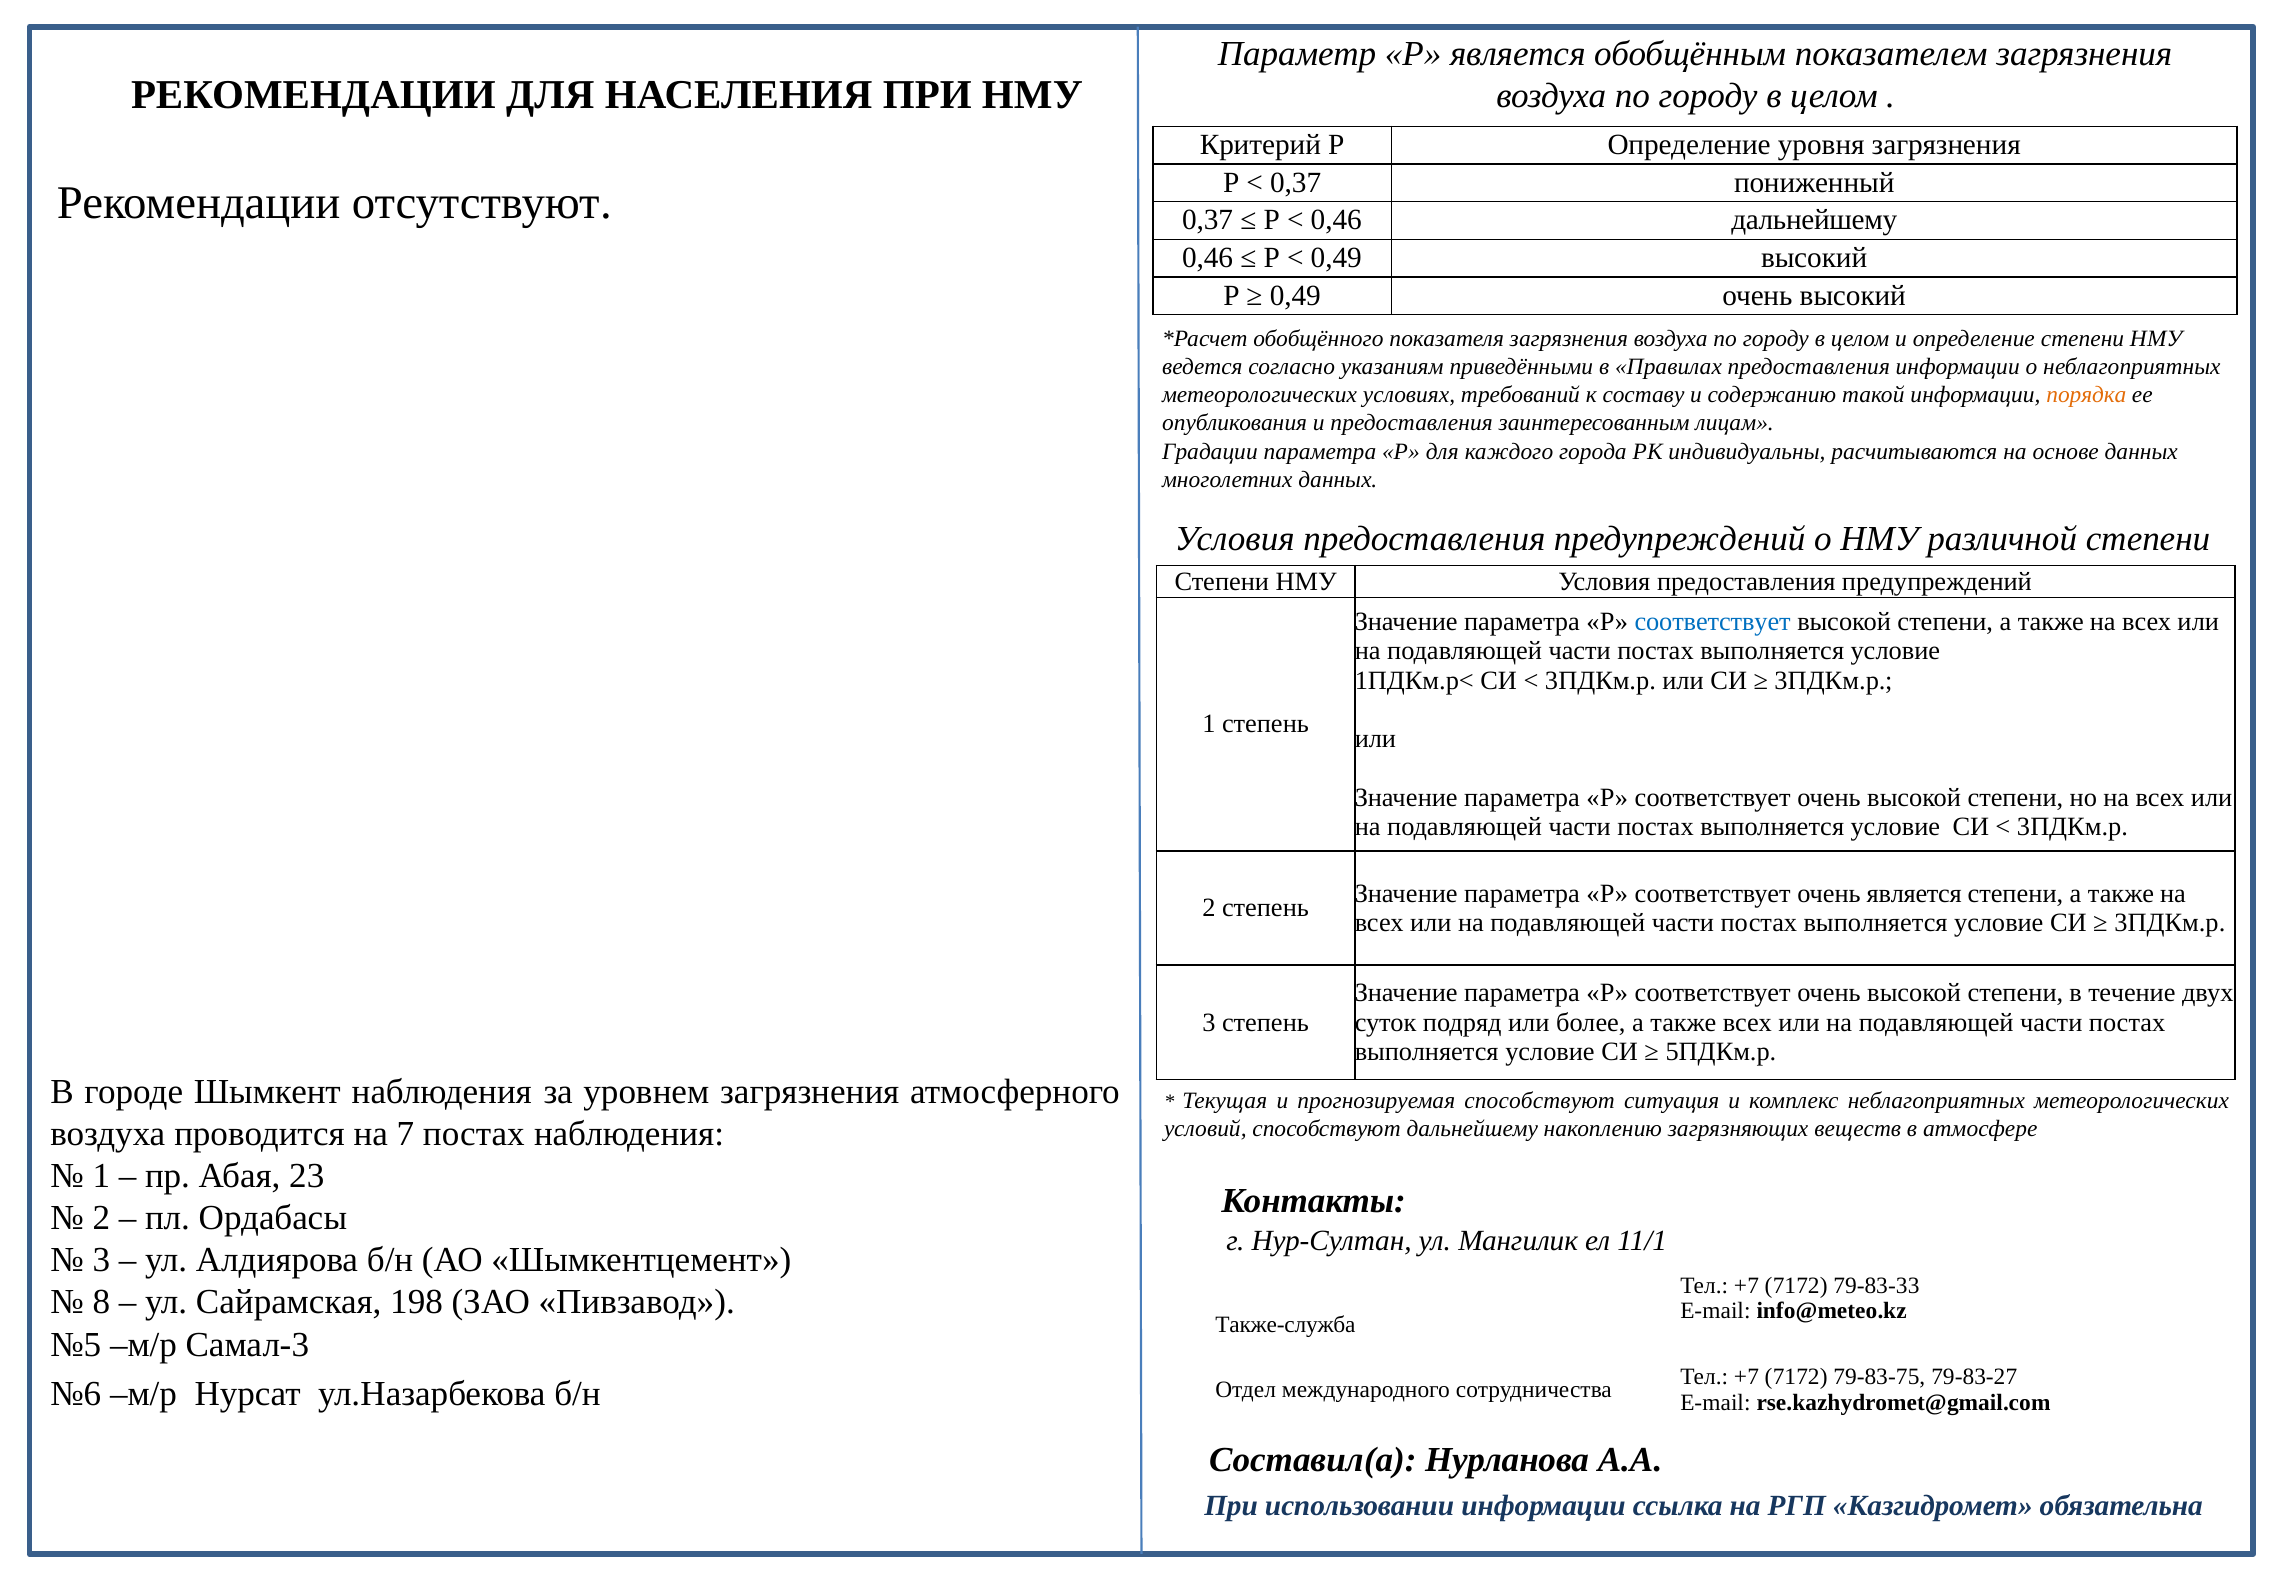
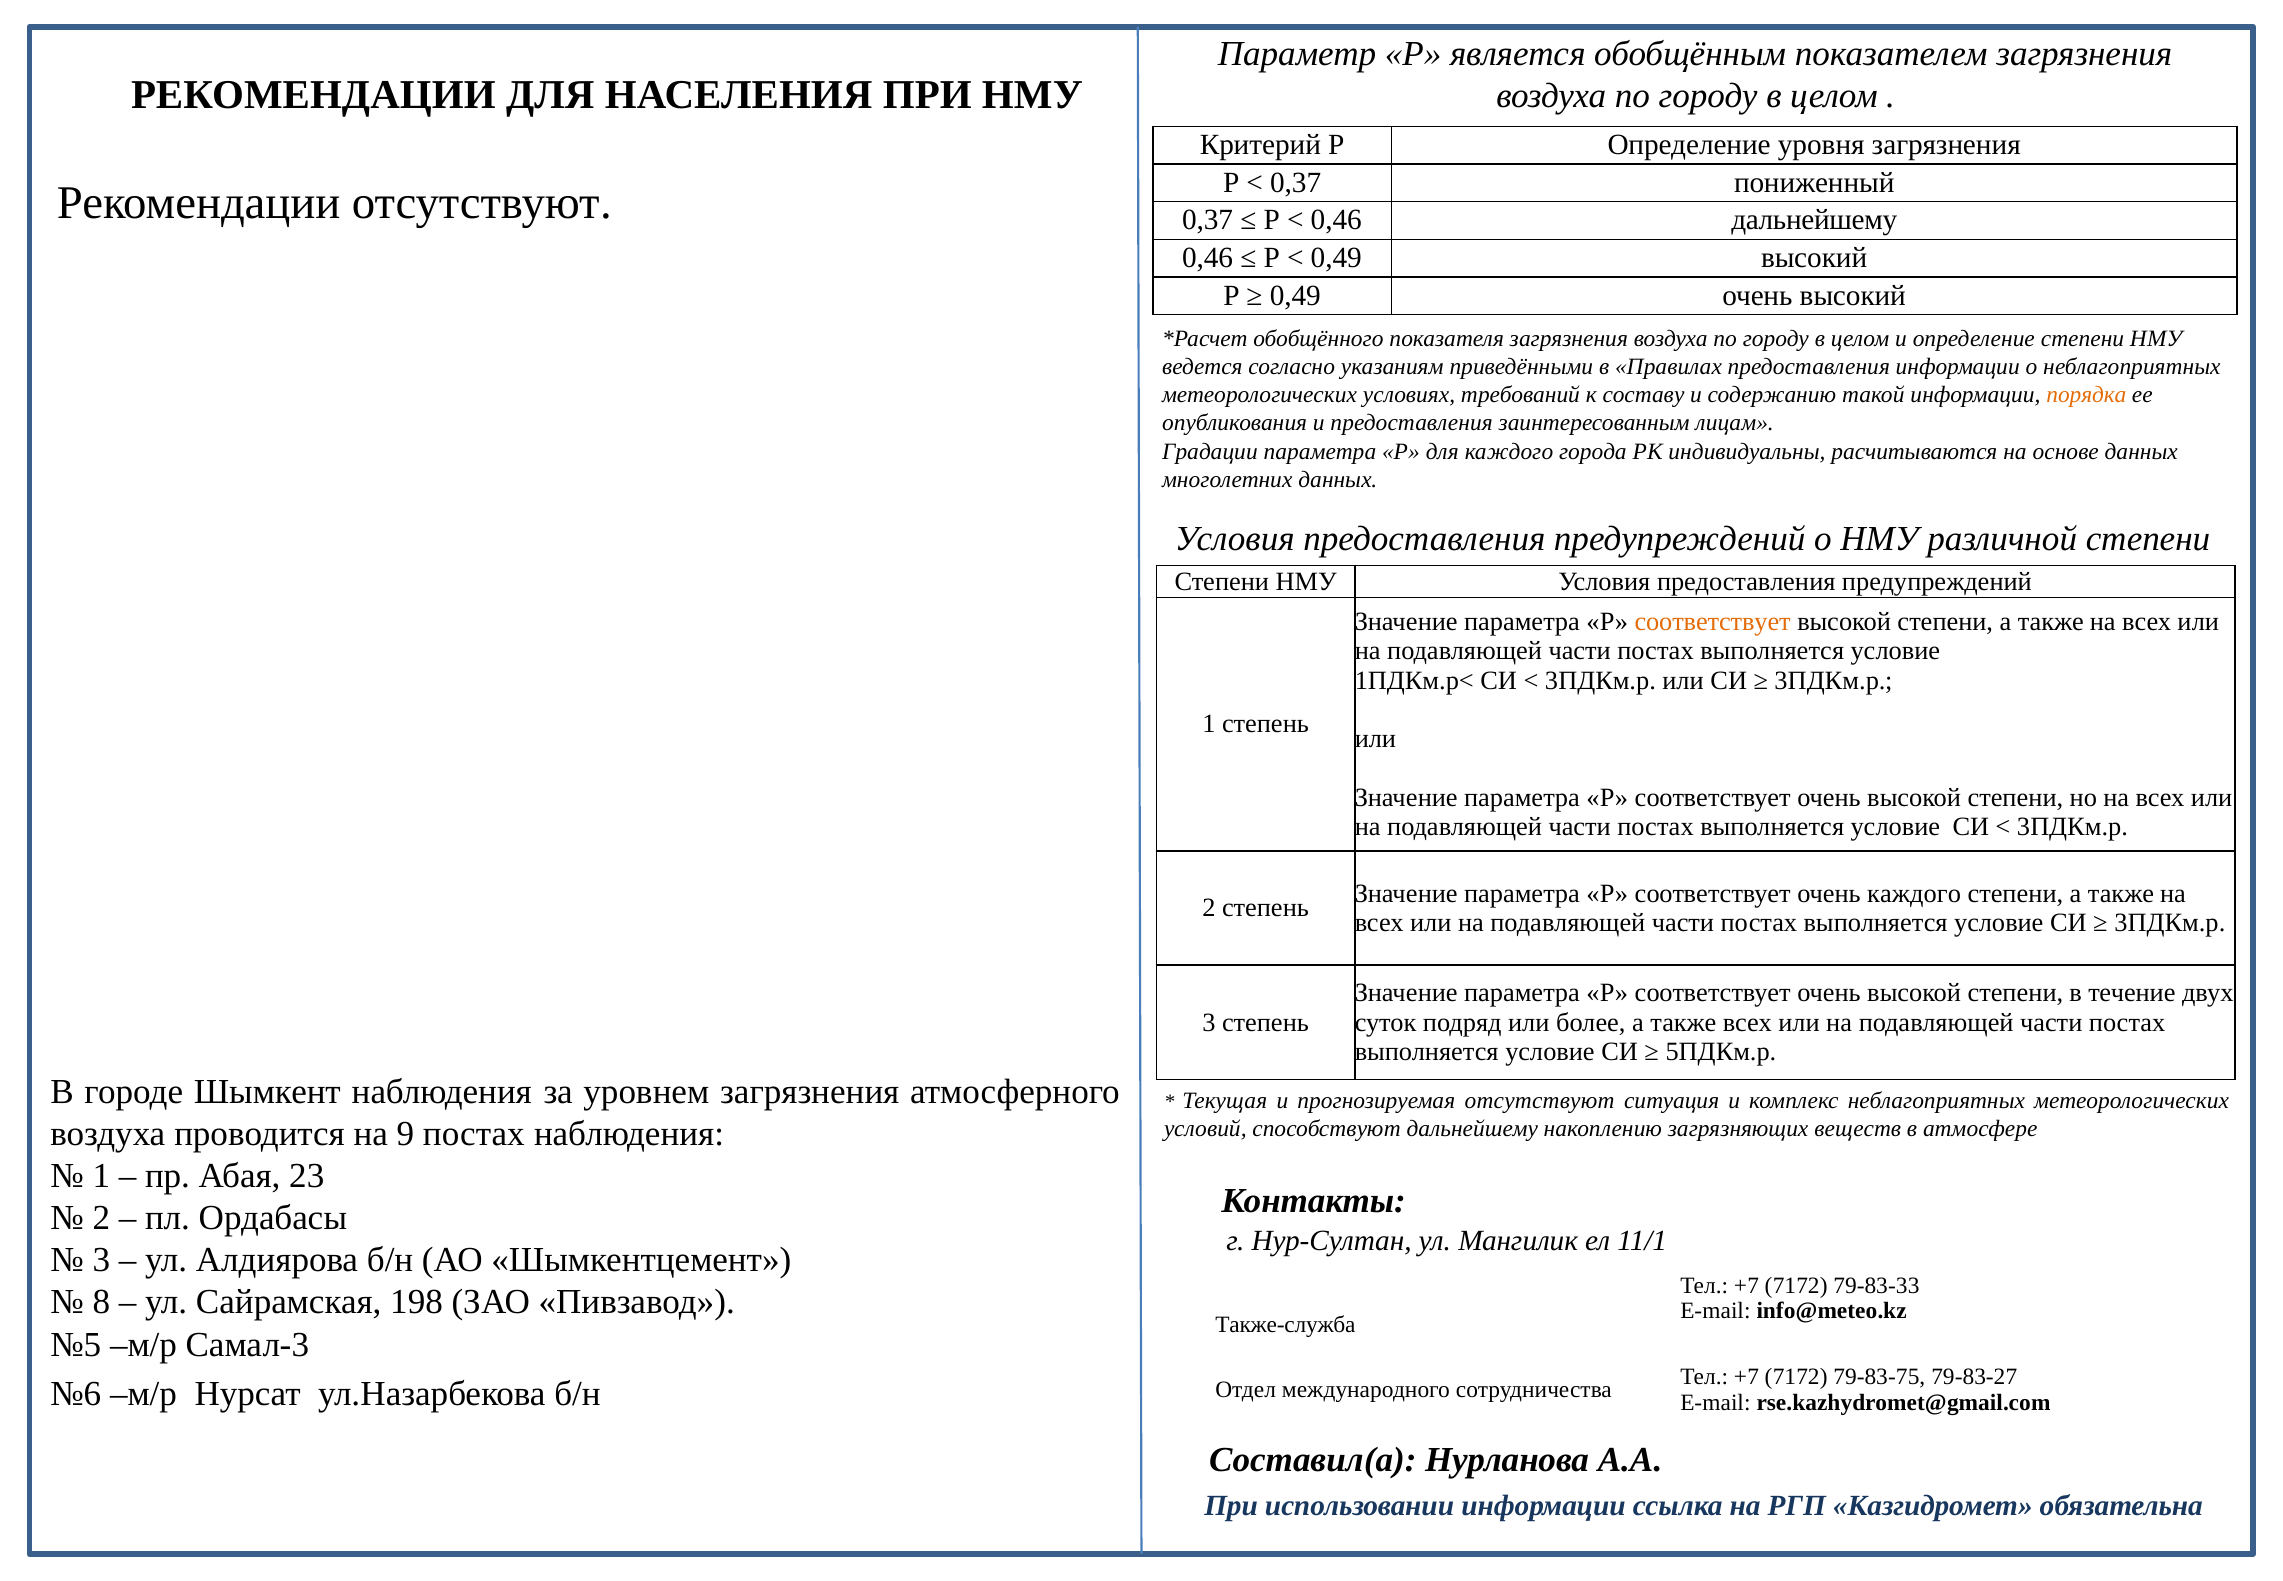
соответствует colour: blue -> orange (1713, 622)
очень является: является -> каждого (1914, 893)
прогнозируемая способствуют: способствуют -> отсутствуют (1540, 1101)
7: 7 -> 9 (405, 1133)
